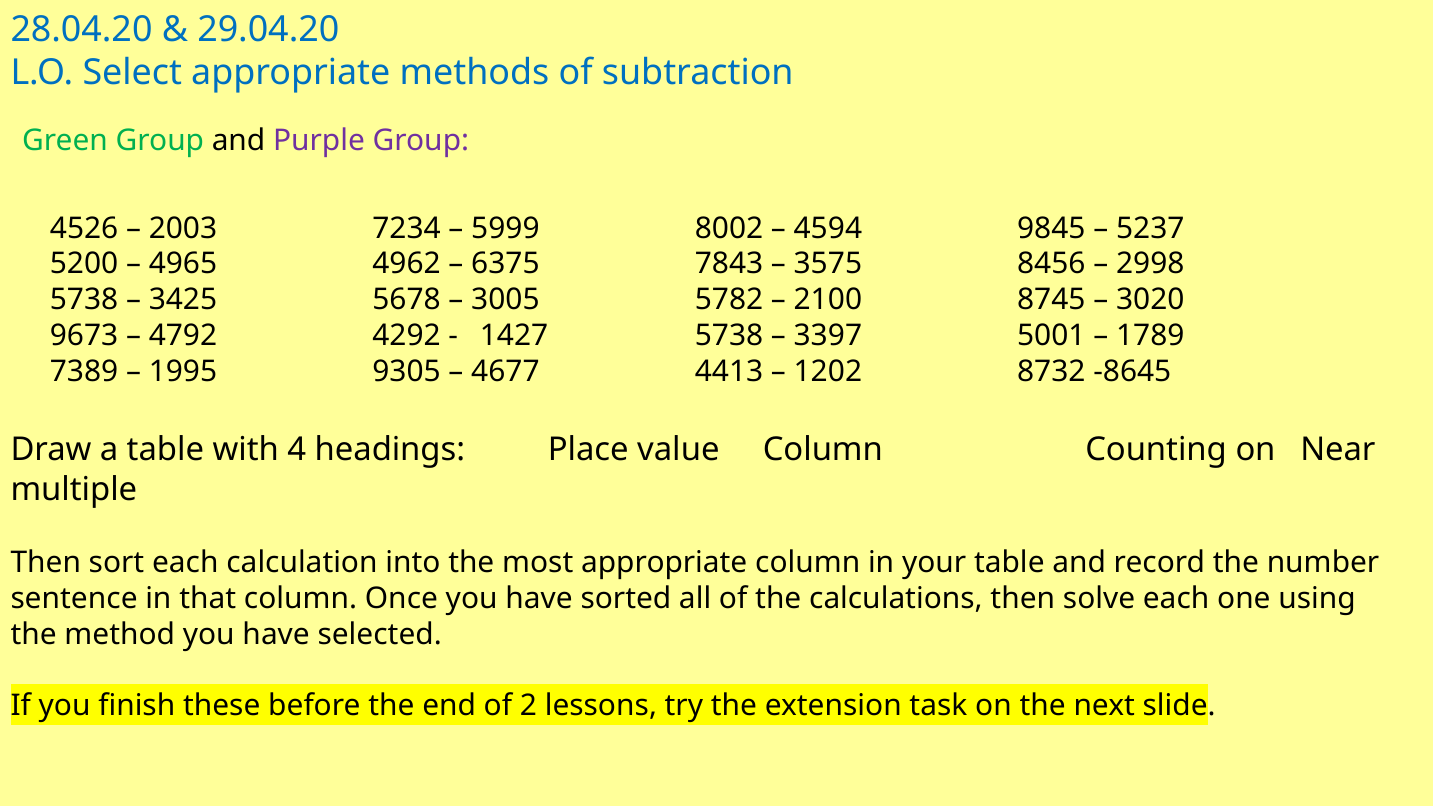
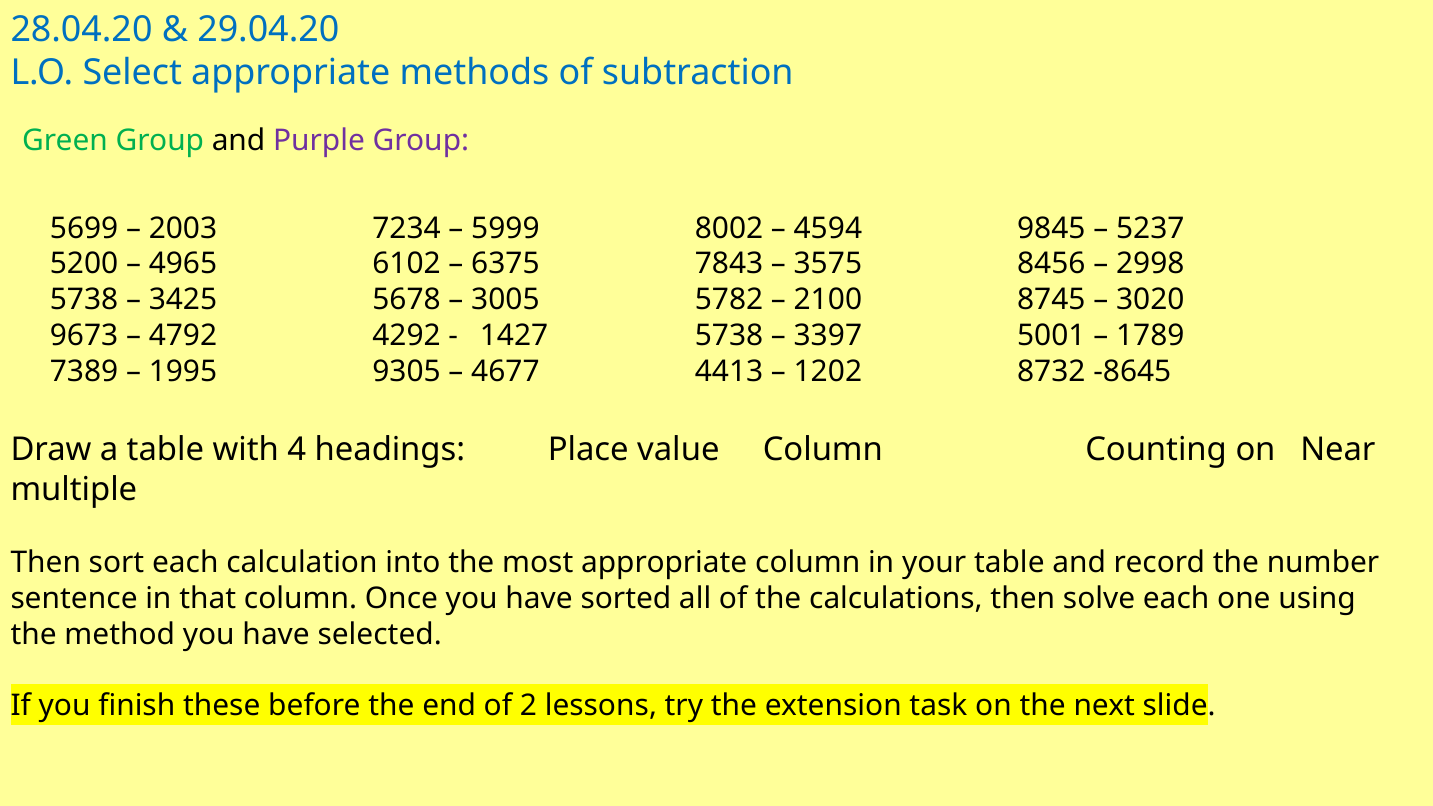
4526: 4526 -> 5699 (84, 228)
4962: 4962 -> 6102 (407, 264)
